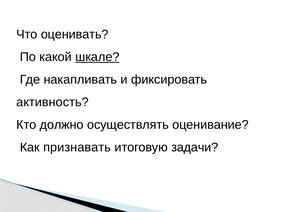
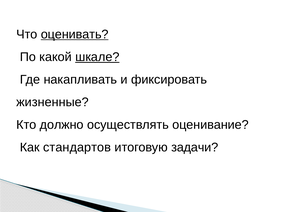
оценивать underline: none -> present (75, 34)
активность: активность -> жизненные (53, 102)
признавать: признавать -> стандартов (77, 148)
